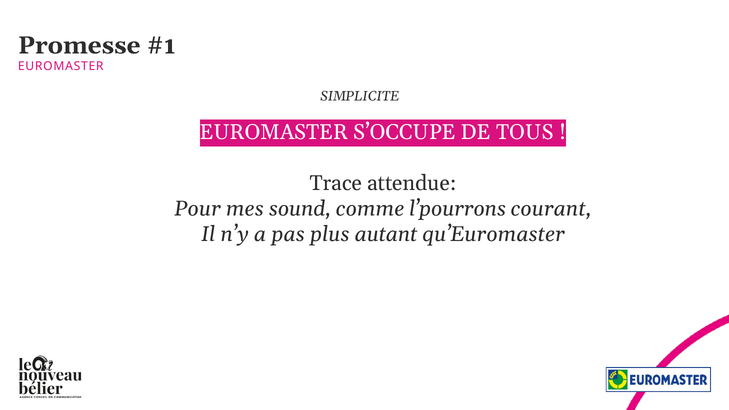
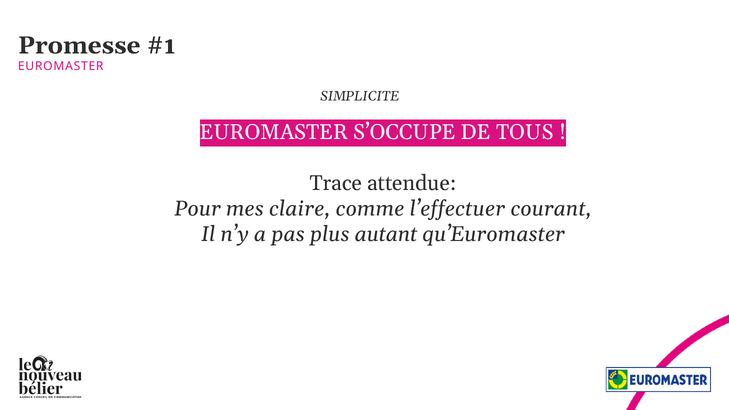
sound: sound -> claire (300, 209)
l’pourrons: l’pourrons -> l’effectuer (457, 209)
